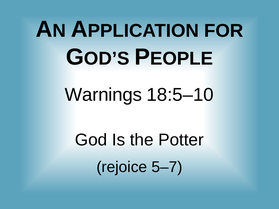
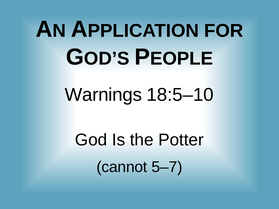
rejoice: rejoice -> cannot (122, 167)
